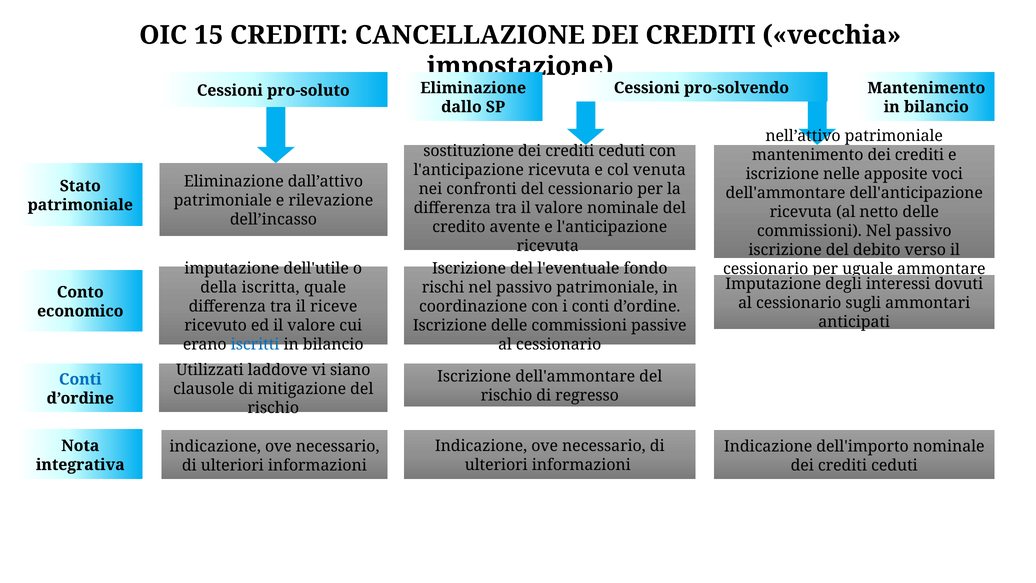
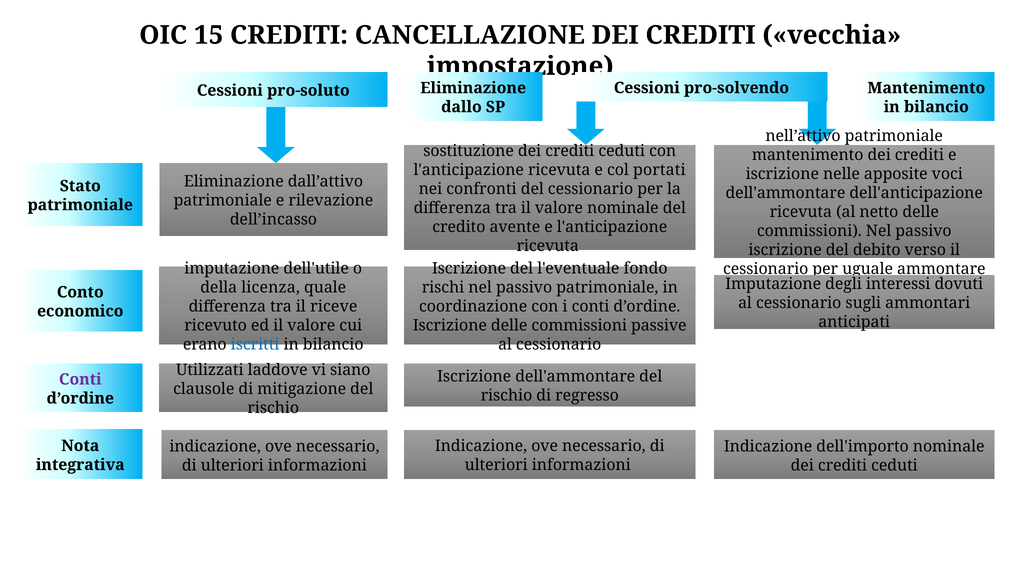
venuta: venuta -> portati (659, 170)
iscritta: iscritta -> licenza (271, 287)
Conti colour: blue -> purple (80, 379)
